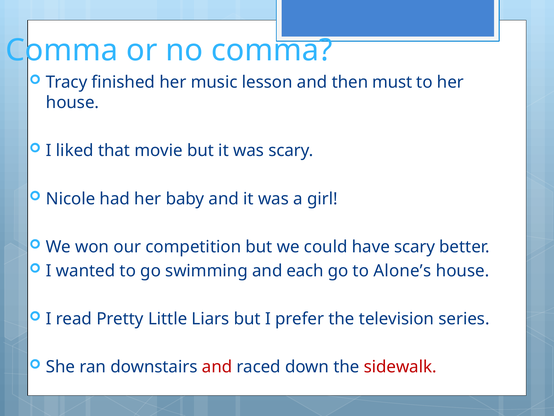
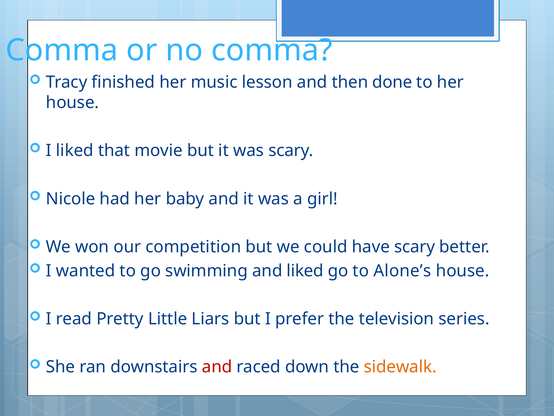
must: must -> done (392, 82)
and each: each -> liked (305, 270)
sidewalk colour: red -> orange (400, 366)
